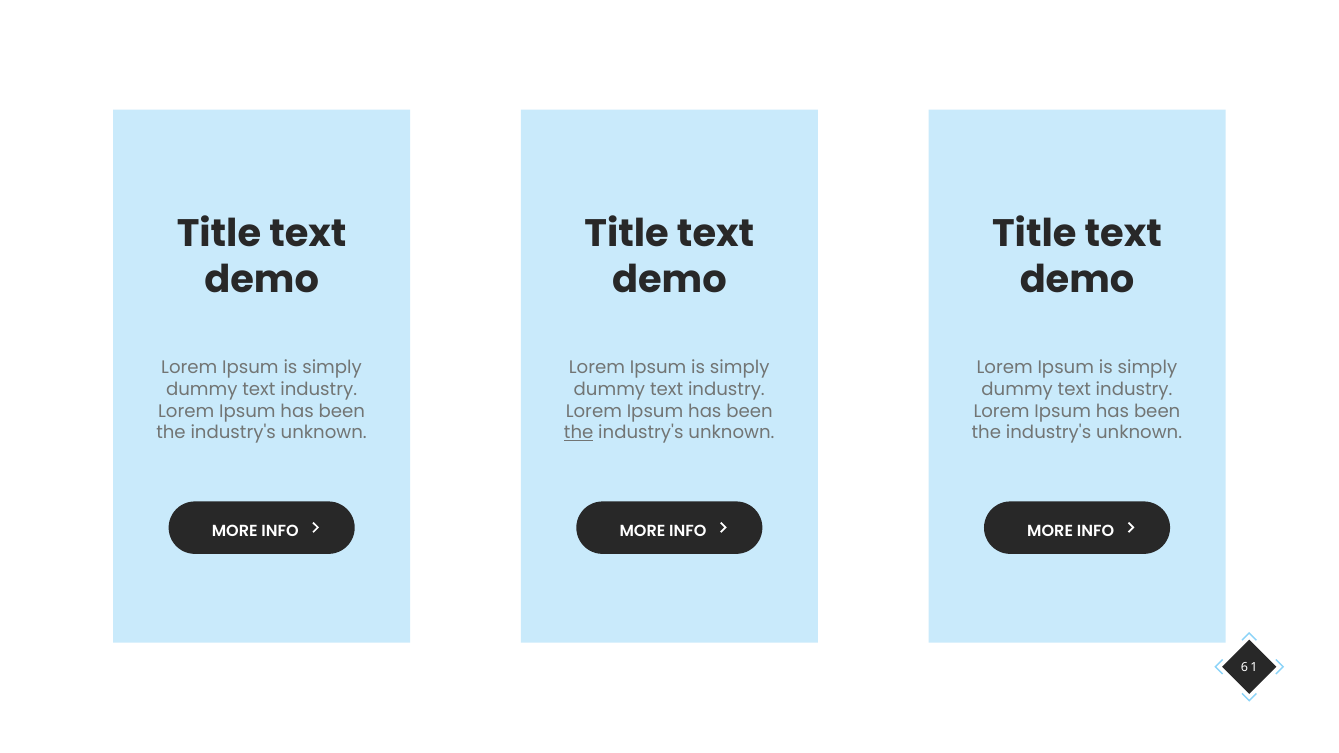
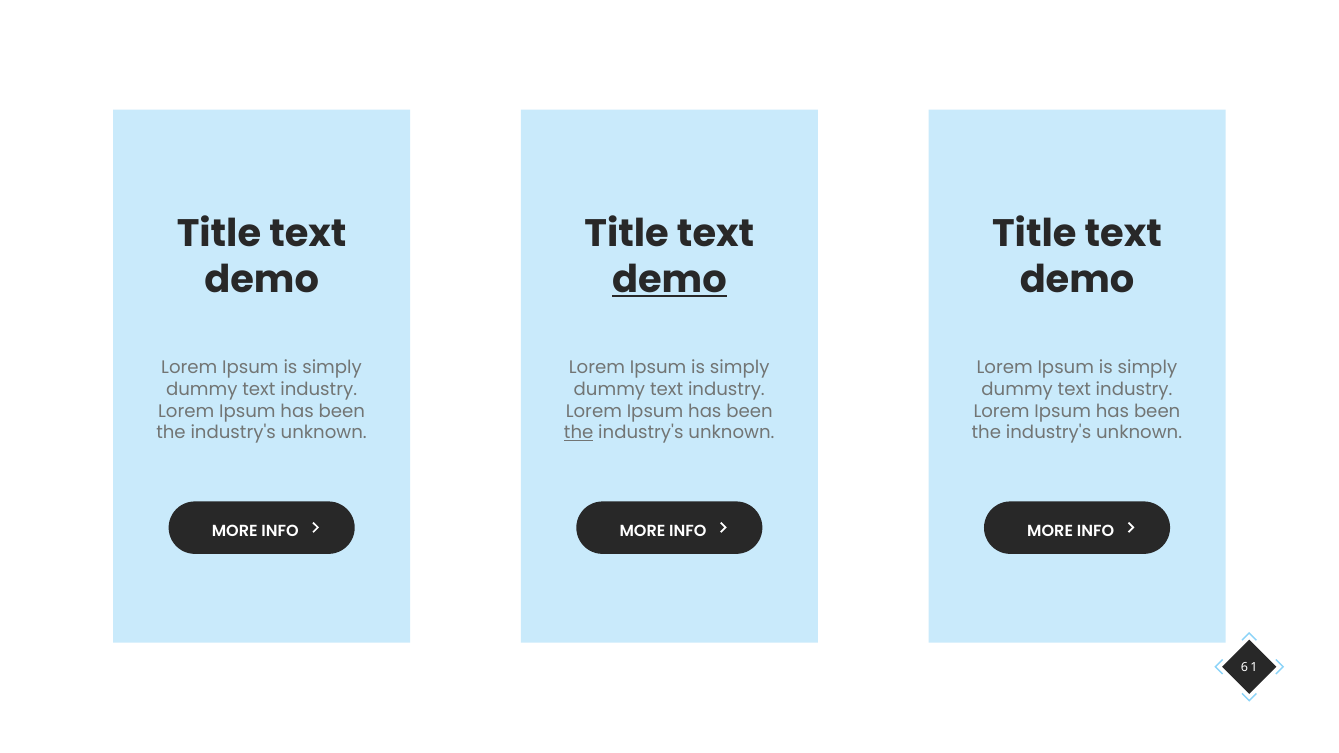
demo underline: none -> present (669, 280)
